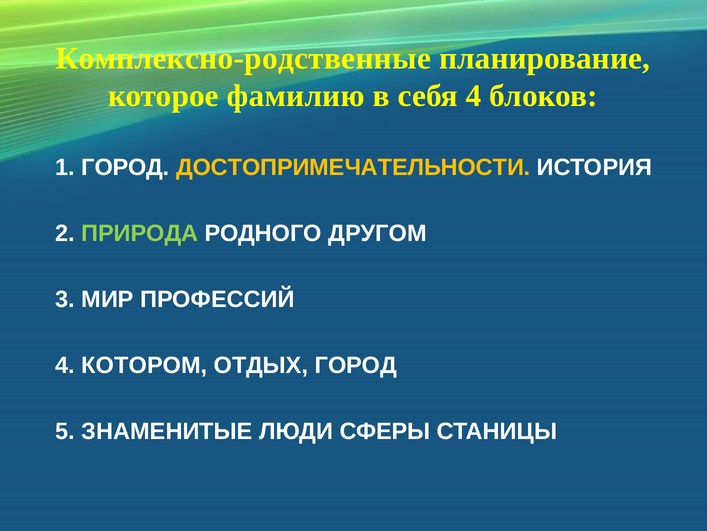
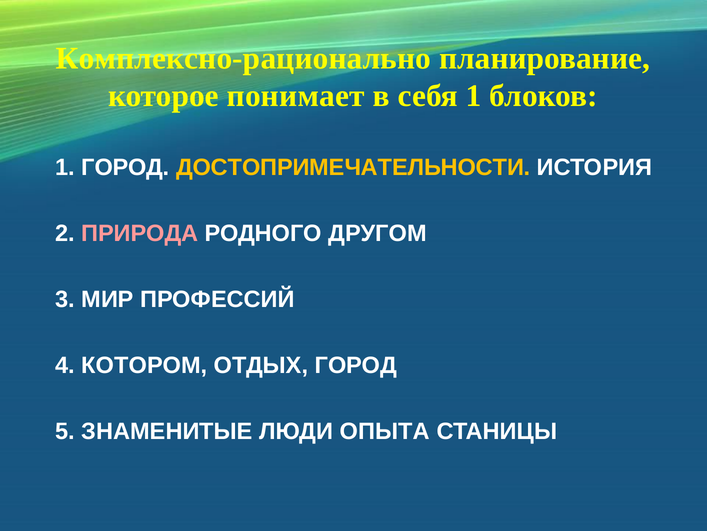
Комплексно-родственные: Комплексно-родственные -> Комплексно-рационально (243, 58)
фамилию: фамилию -> понимает (296, 96)
себя 4: 4 -> 1 (474, 96)
ПРИРОДА colour: light green -> pink (140, 233)
СФЕРЫ: СФЕРЫ -> ОПЫТА (385, 431)
